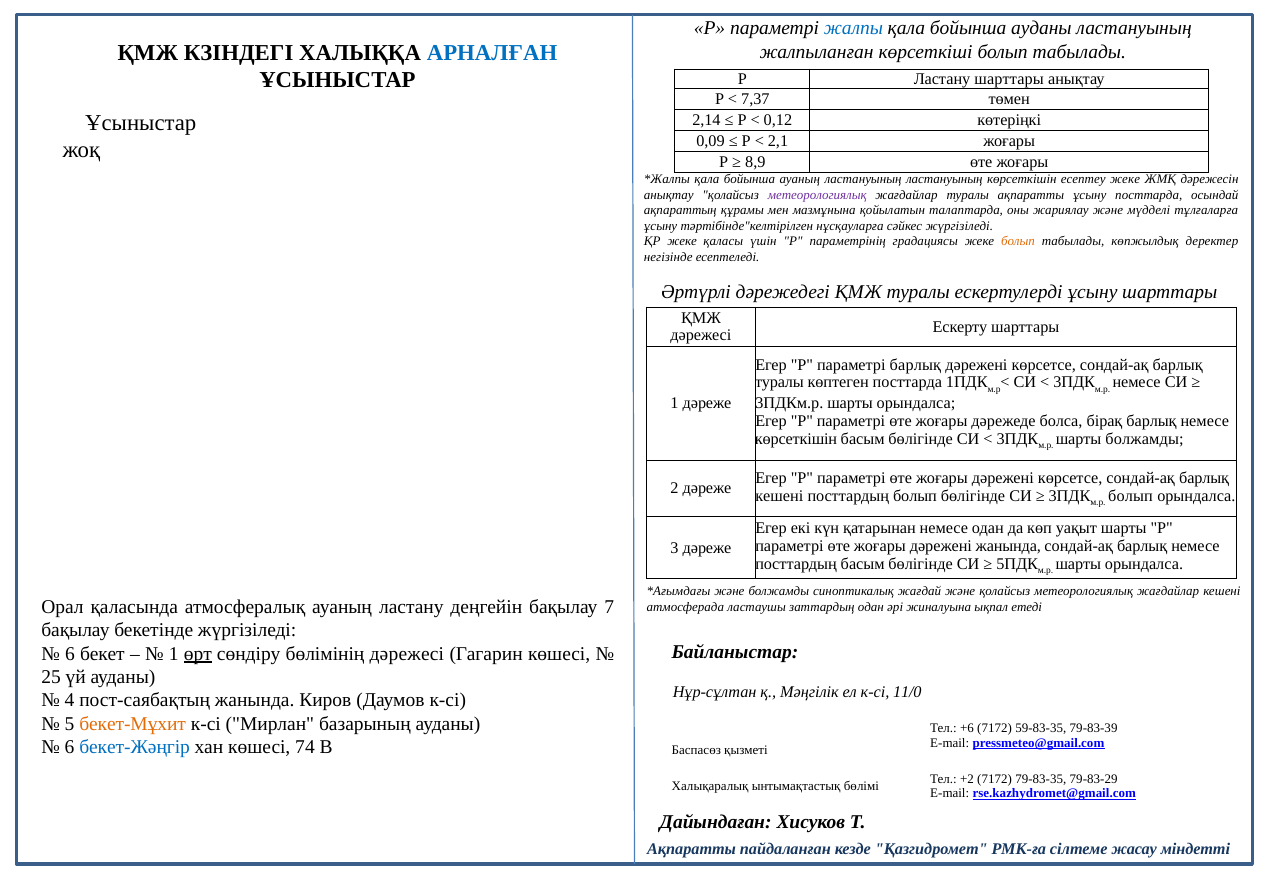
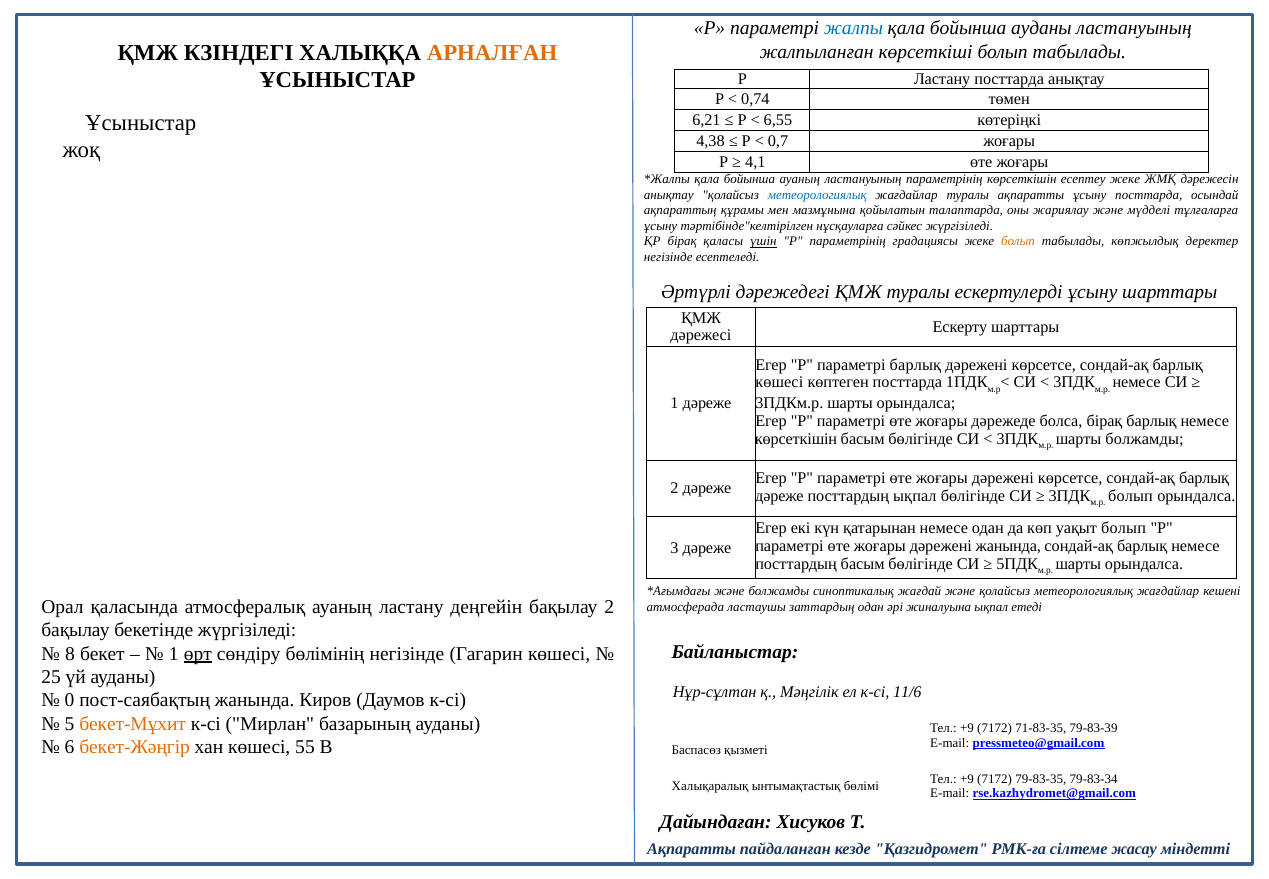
АРНАЛҒАН colour: blue -> orange (492, 53)
Ластану шарттары: шарттары -> посттарда (1009, 79)
7,37: 7,37 -> 0,74 (755, 99)
2,14: 2,14 -> 6,21 (706, 120)
0,12: 0,12 -> 6,55 (778, 120)
0,09: 0,09 -> 4,38 (711, 141)
2,1: 2,1 -> 0,7 (778, 141)
8,9: 8,9 -> 4,1 (755, 162)
ластануының ластануының: ластануының -> параметрінің (944, 179)
метеорологиялық colour: purple -> blue (817, 195)
ҚР жеке: жеке -> бірақ (682, 242)
үшін underline: none -> present (763, 242)
туралы: туралы -> көшесі (779, 382)
кешені: кешені -> дәреже (779, 496)
посттардың болып: болып -> ықпал (915, 496)
уақыт шарты: шарты -> болып (1124, 528)
бақылау 7: 7 -> 2 (609, 606)
6: 6 -> 8 (70, 653)
бөлімінің дәрежесі: дәрежесі -> негізінде (407, 653)
11/0: 11/0 -> 11/6 (907, 692)
4: 4 -> 0 (70, 700)
+6: +6 -> +9 (967, 728)
59-83-35: 59-83-35 -> 71-83-35 (1041, 728)
бекет-Жәңгір colour: blue -> orange (135, 747)
74: 74 -> 55 (305, 747)
+2: +2 -> +9 (967, 779)
79-83-29: 79-83-29 -> 79-83-34 (1094, 779)
